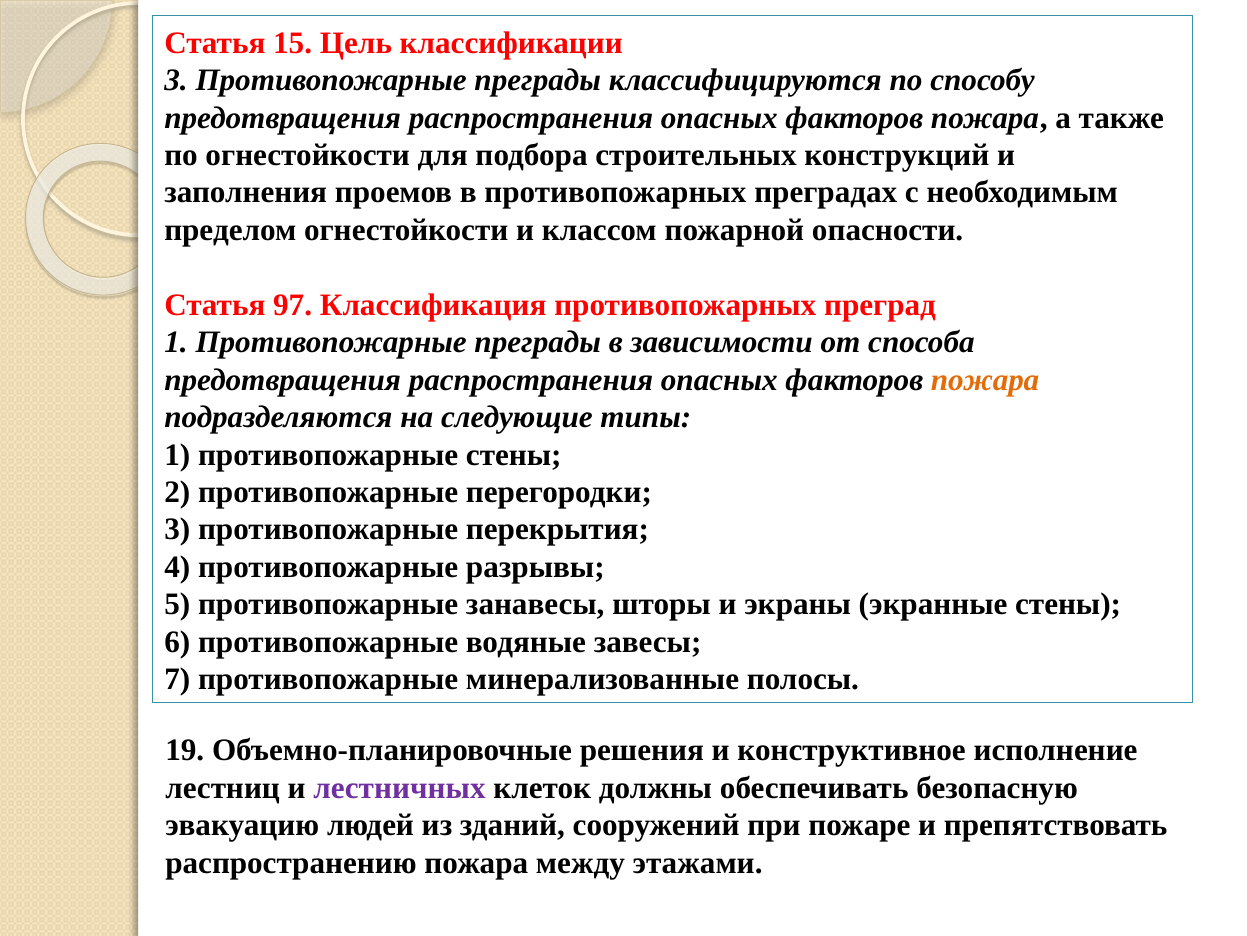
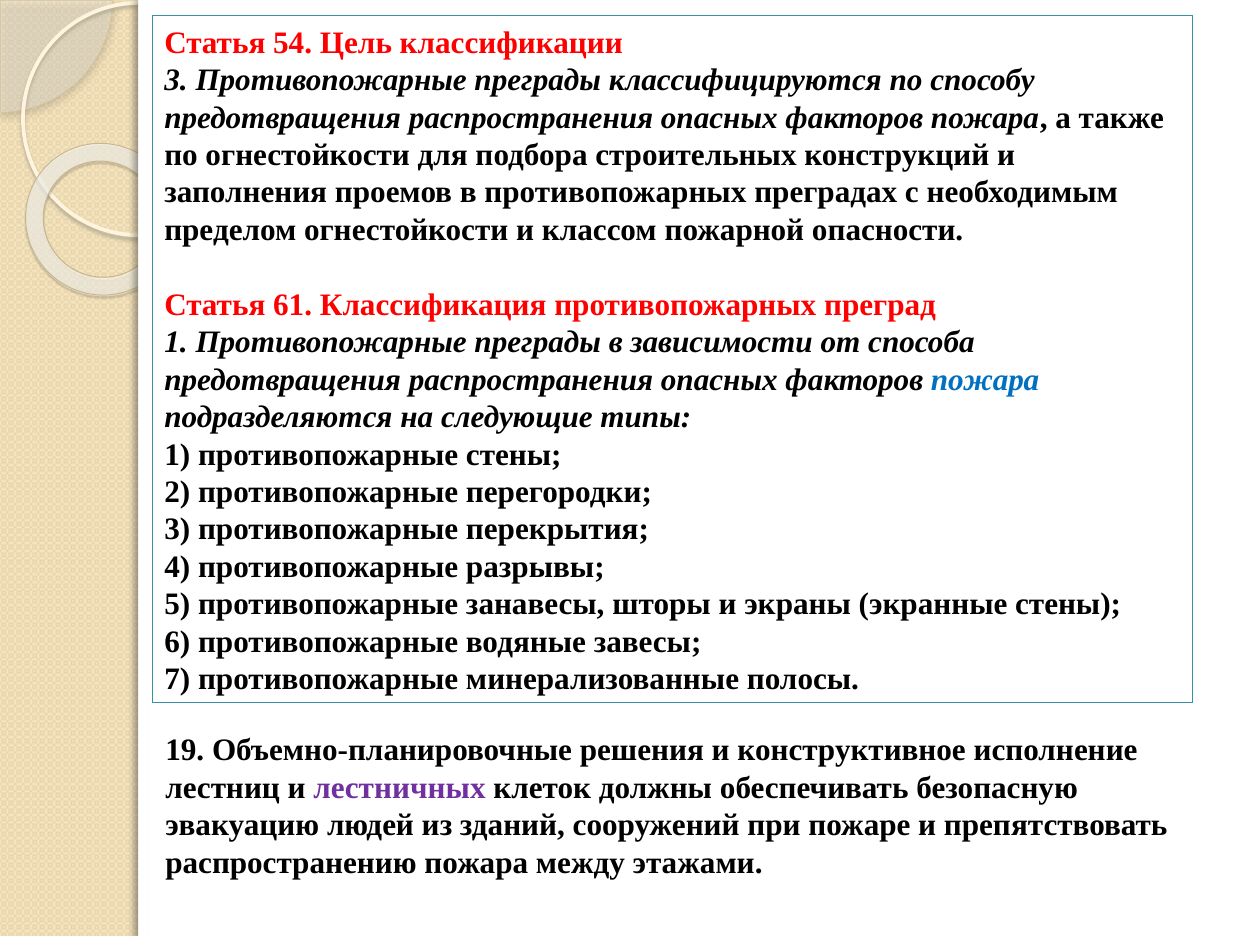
15: 15 -> 54 (293, 43)
97: 97 -> 61 (293, 305)
пожара colour: orange -> blue (985, 380)
